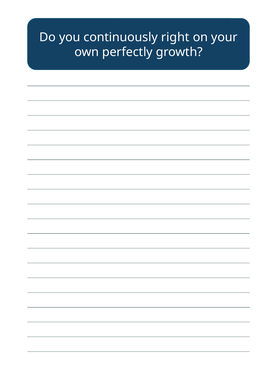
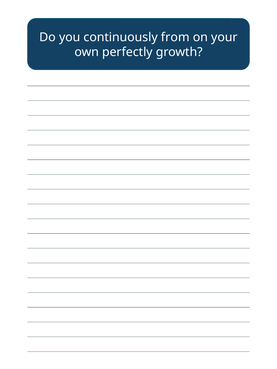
right: right -> from (175, 37)
